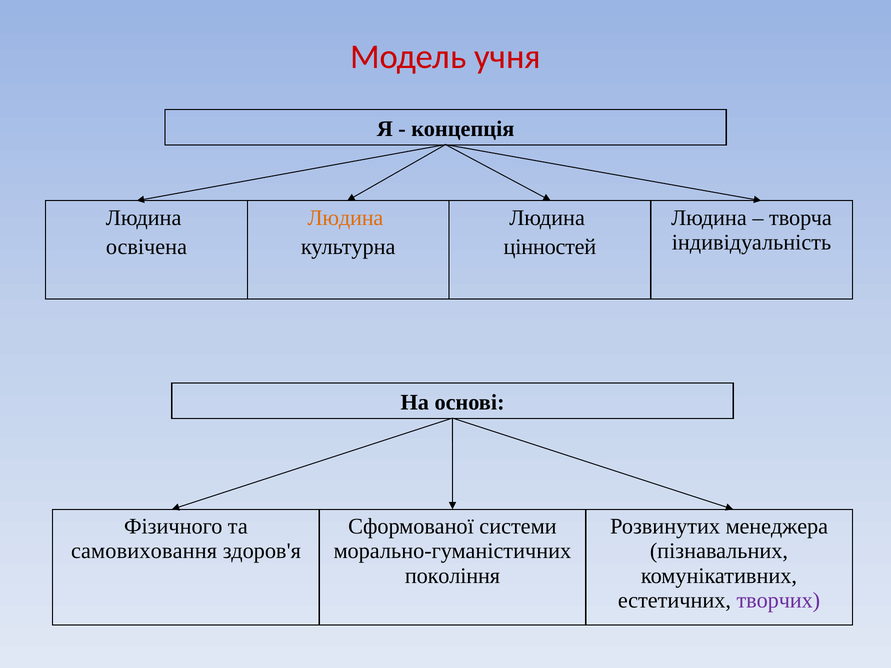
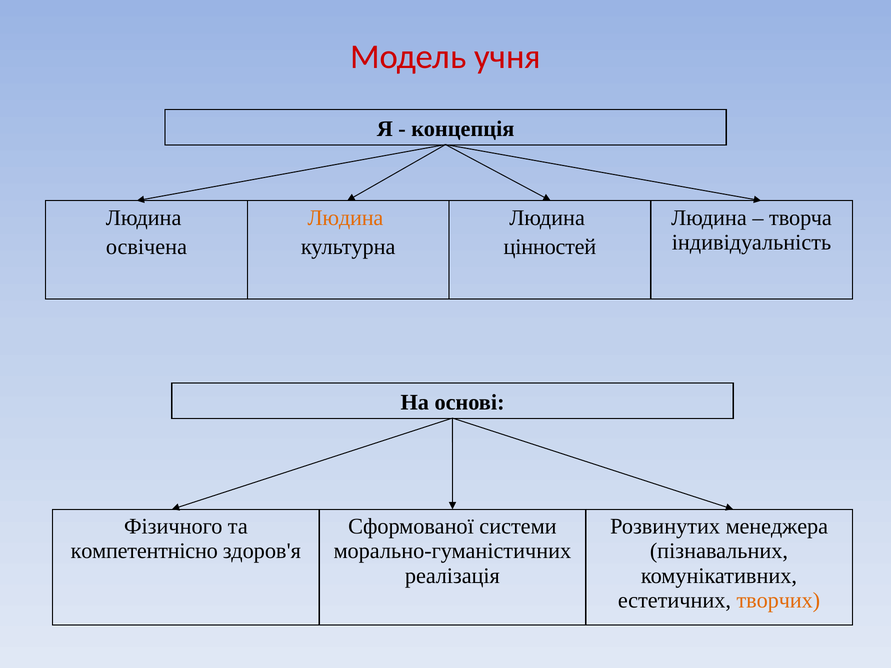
самовиховання: самовиховання -> компетентнісно (144, 551)
покоління: покоління -> реалізація (452, 576)
творчих colour: purple -> orange (778, 601)
